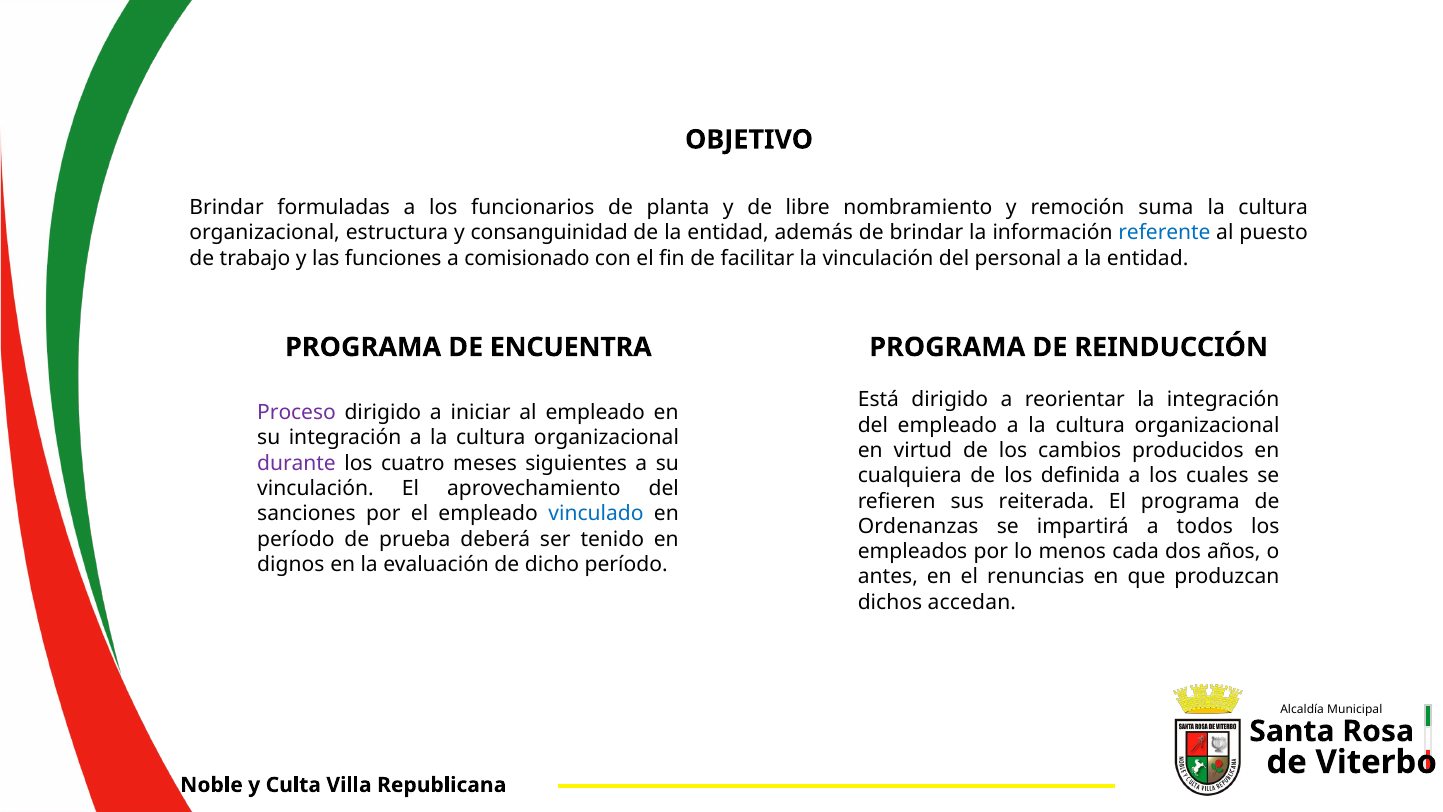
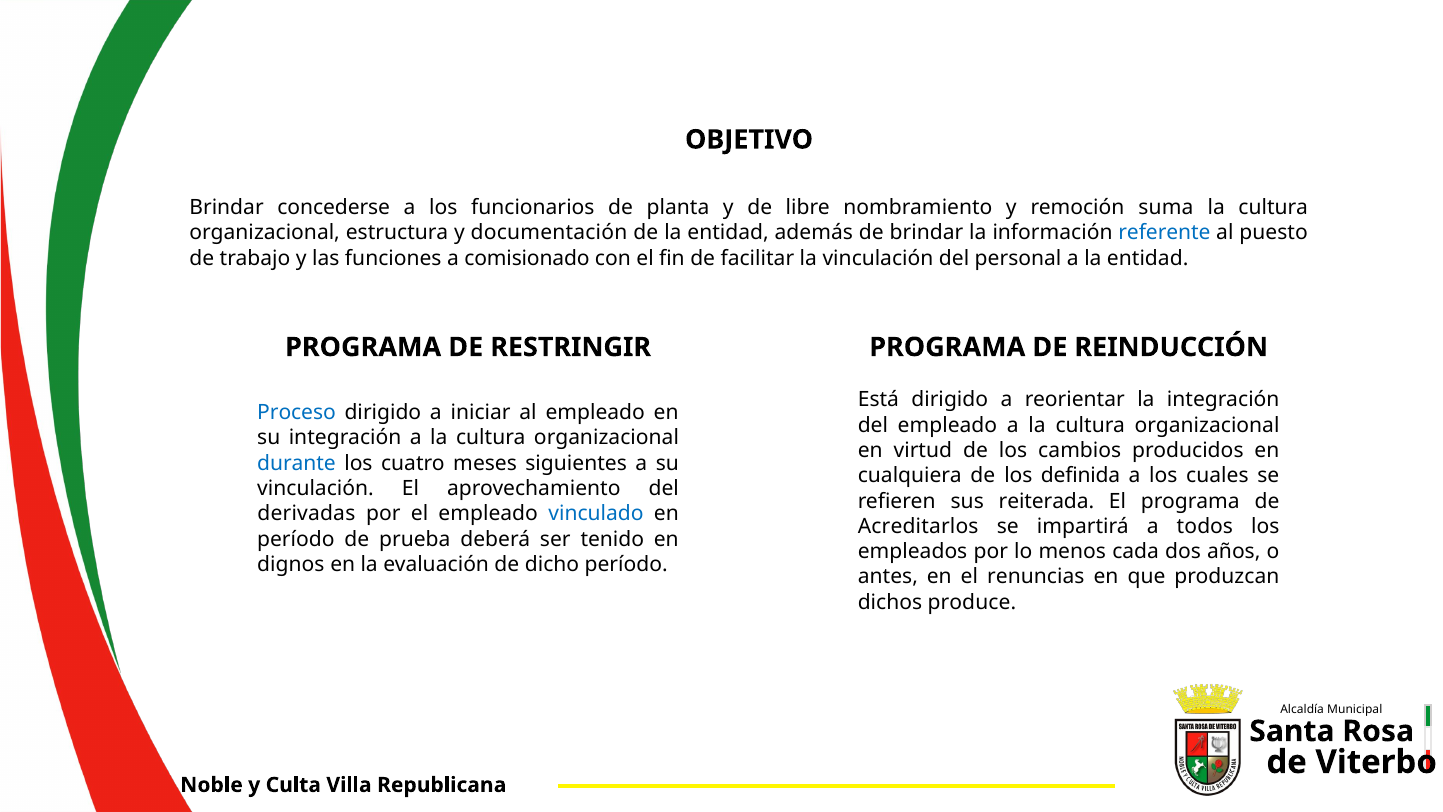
formuladas: formuladas -> concederse (334, 208)
consanguinidad: consanguinidad -> documentación (549, 233)
ENCUENTRA: ENCUENTRA -> RESTRINGIR (571, 347)
Proceso colour: purple -> blue (297, 413)
durante colour: purple -> blue (297, 463)
sanciones: sanciones -> derivadas (306, 514)
Ordenanzas: Ordenanzas -> Acreditarlos (918, 526)
accedan: accedan -> produce (972, 602)
